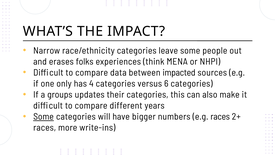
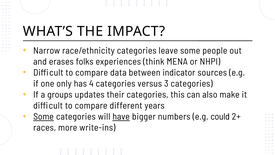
impacted: impacted -> indicator (179, 72)
6: 6 -> 3 (166, 83)
have underline: none -> present (121, 116)
e.g races: races -> could (220, 116)
